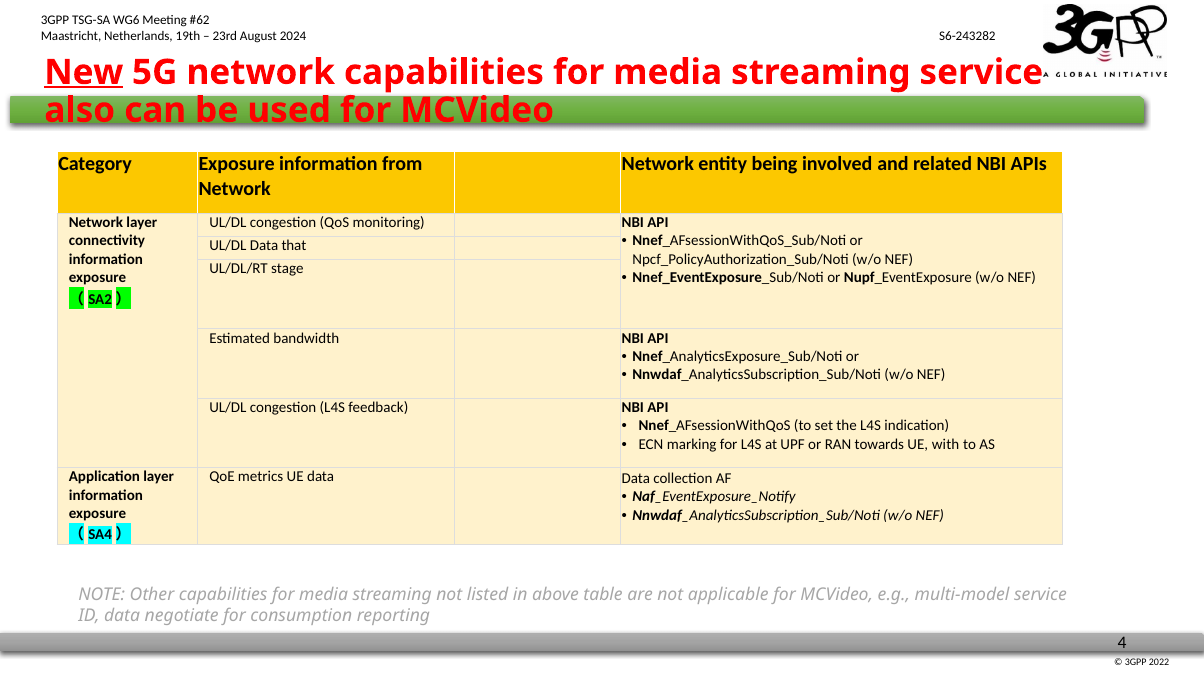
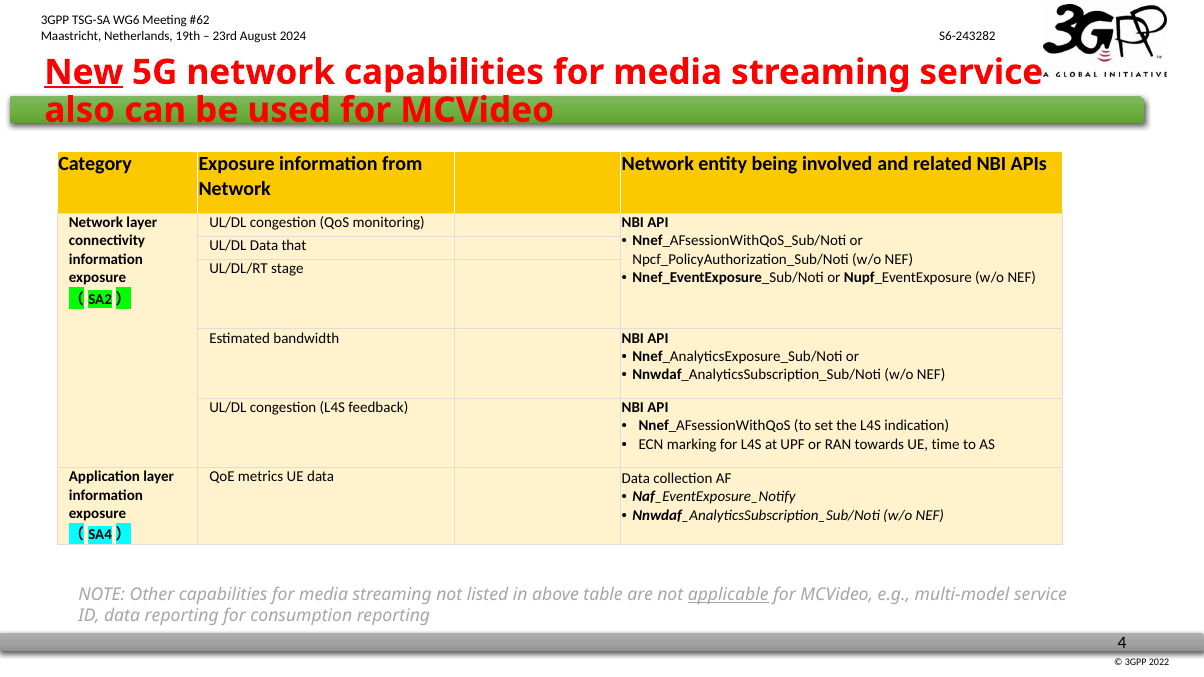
with: with -> time (946, 444)
applicable underline: none -> present (728, 595)
data negotiate: negotiate -> reporting (182, 616)
